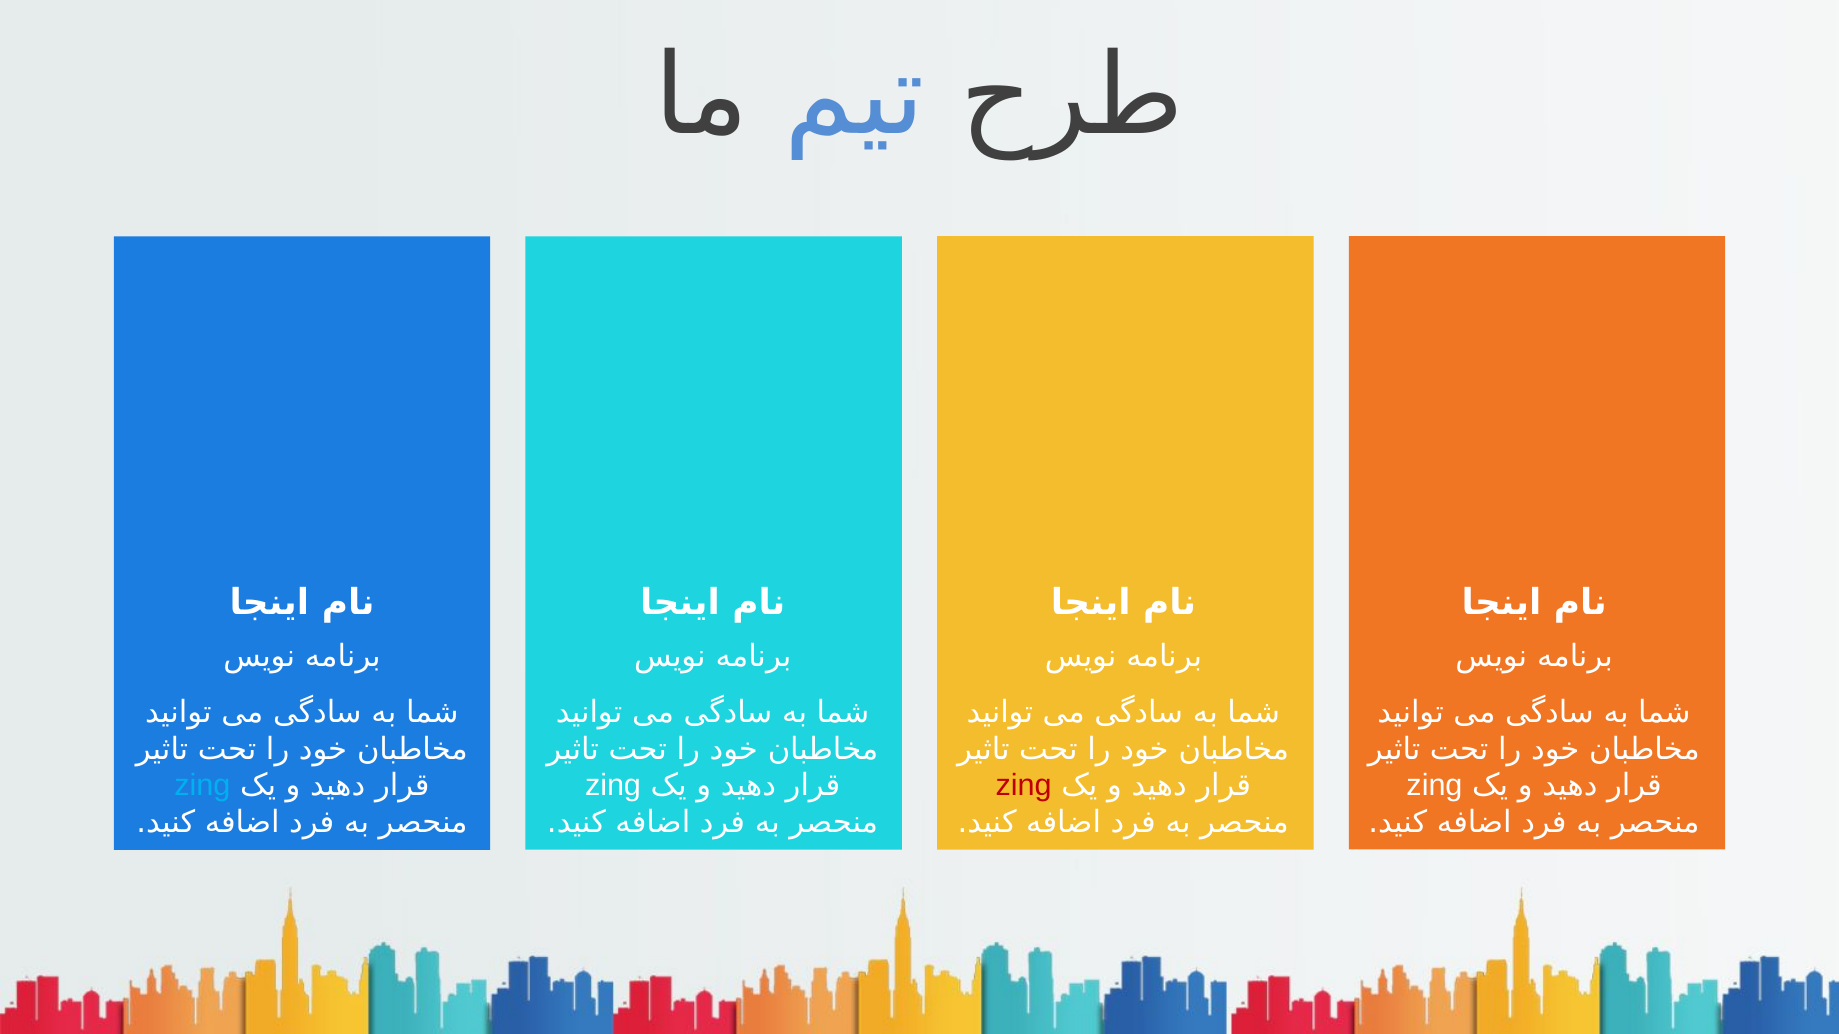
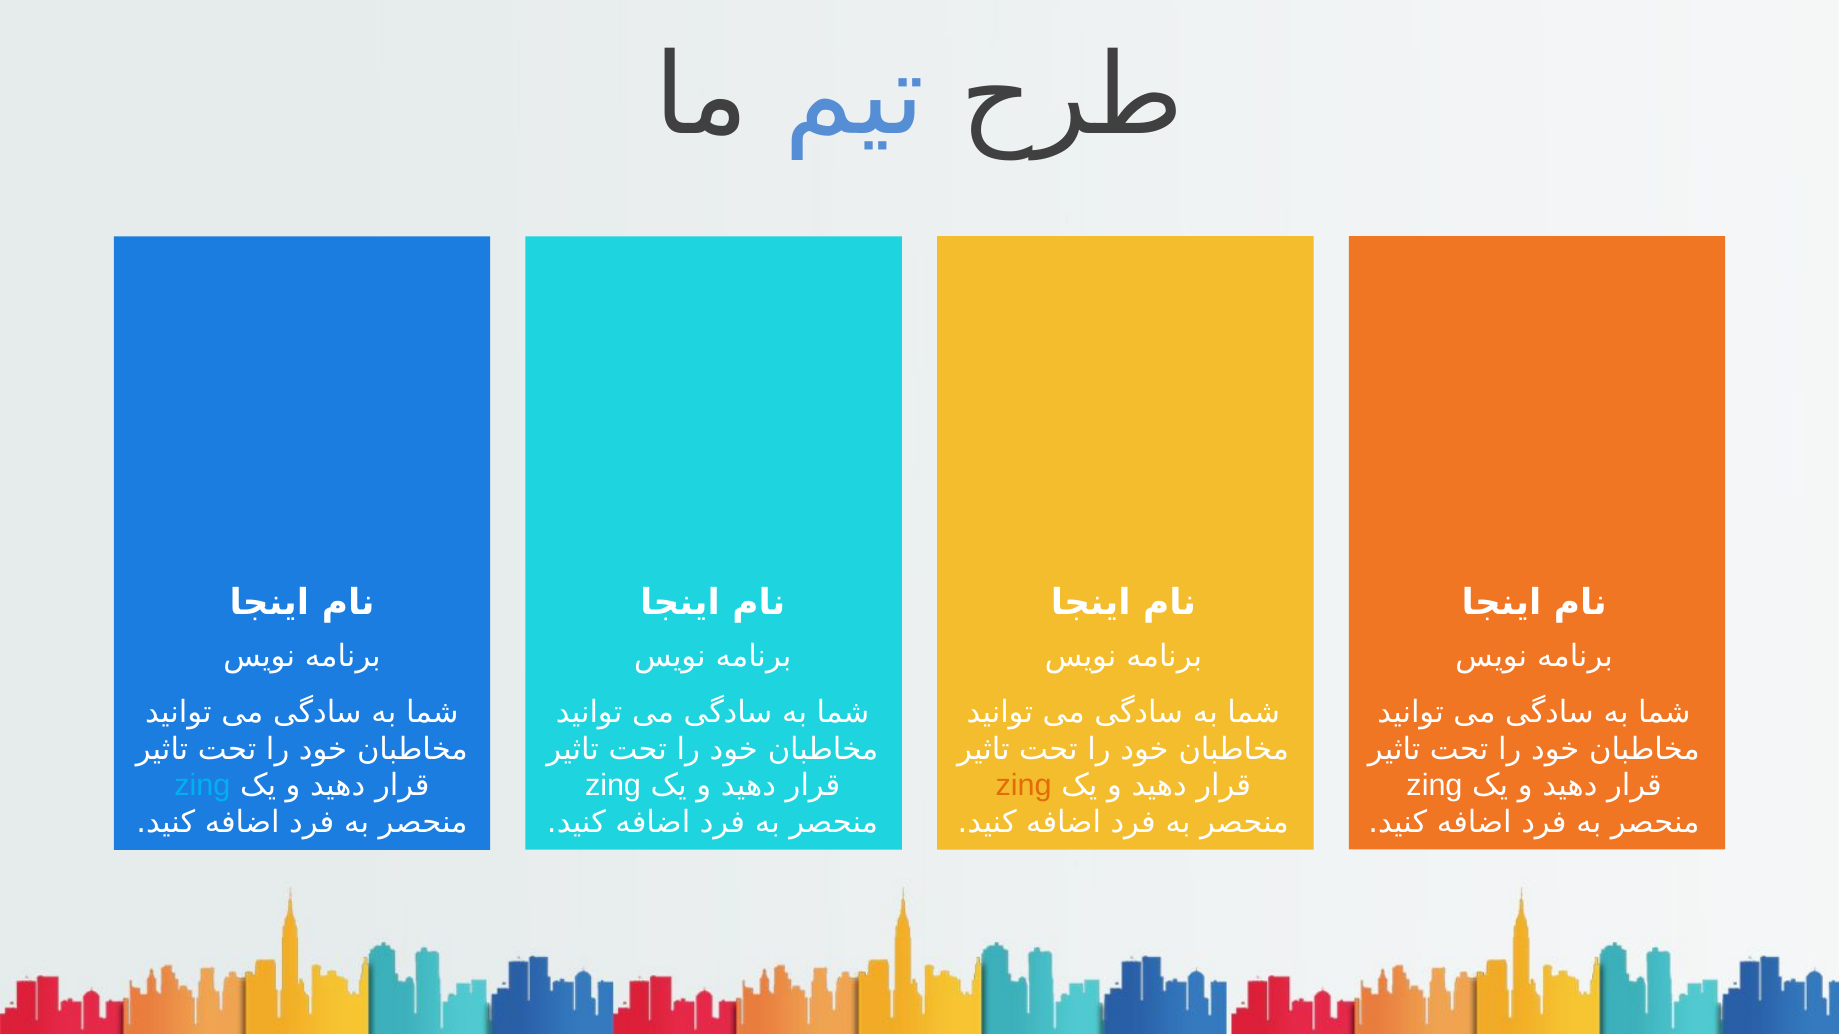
zing colour: red -> orange (1024, 786)
